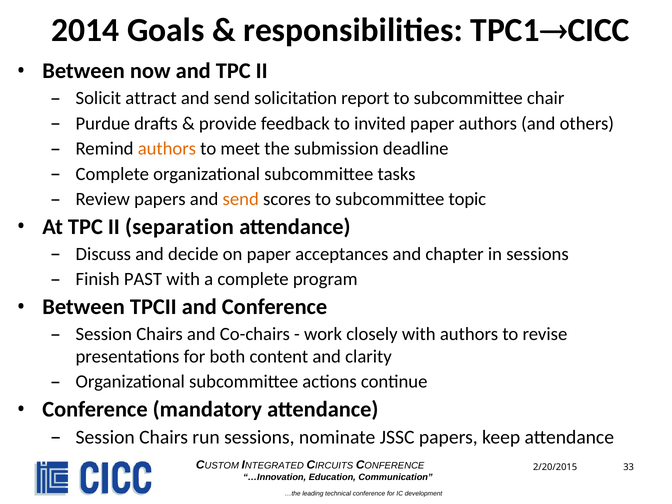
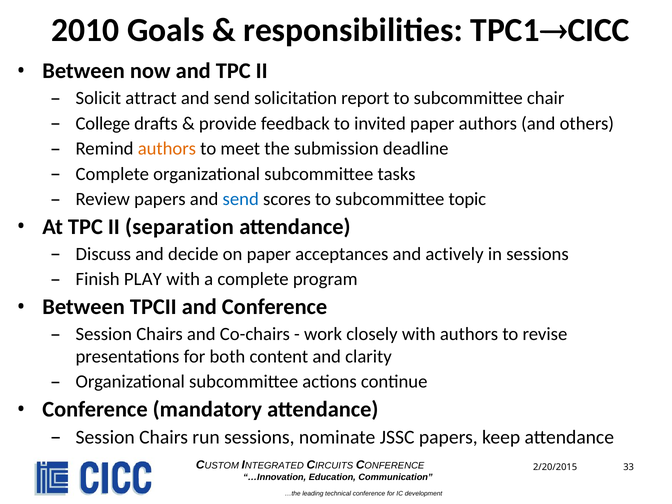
2014: 2014 -> 2010 (85, 30)
Purdue: Purdue -> College (103, 123)
send colour: orange -> blue (241, 199)
chapter: chapter -> actively (455, 254)
PAST: PAST -> PLAY (143, 279)
